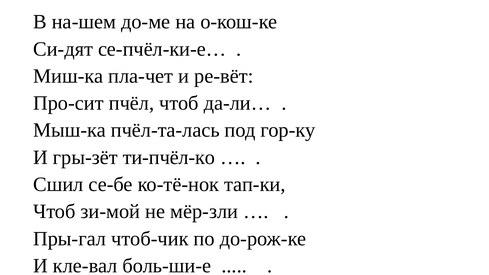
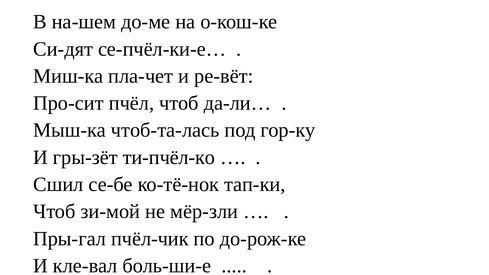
пчёл-та-лась: пчёл-та-лась -> чтоб-та-лась (165, 130)
чтоб-чик: чтоб-чик -> пчёл-чик (150, 239)
